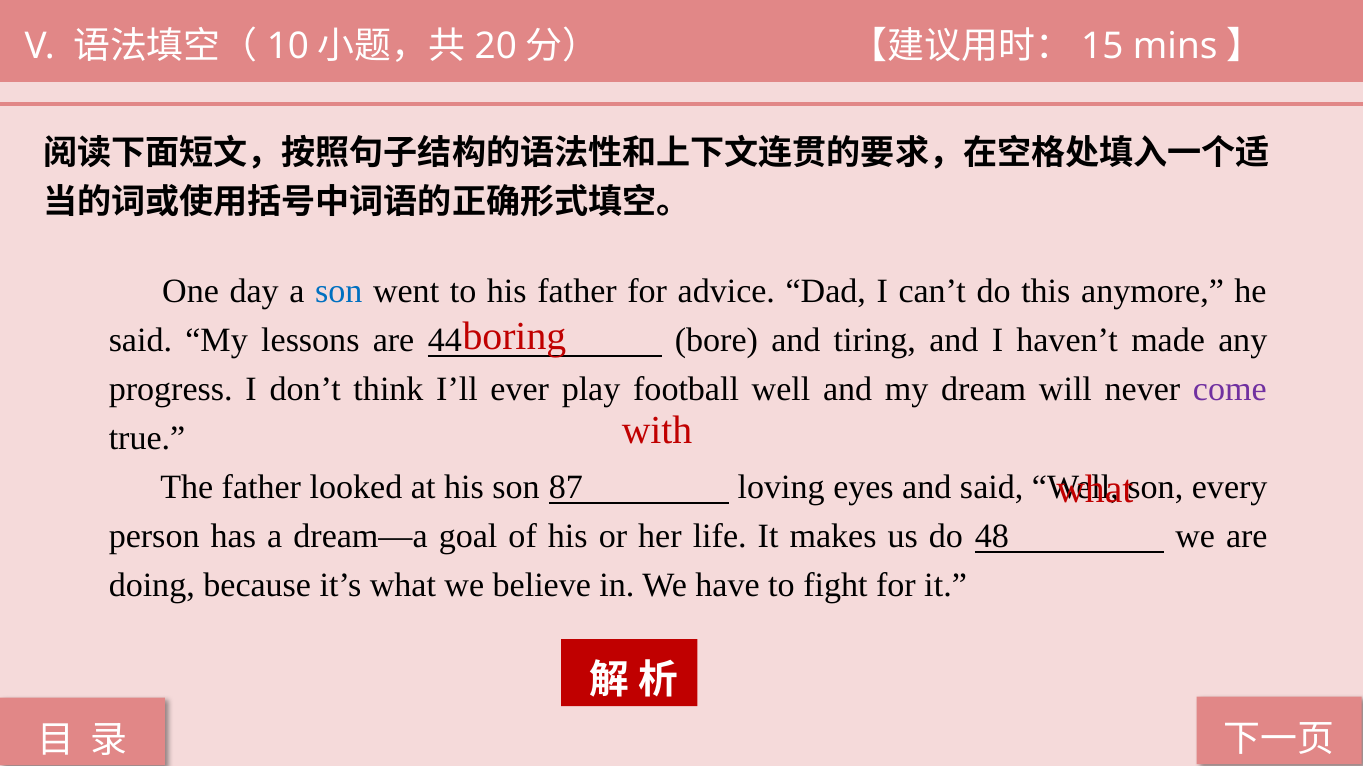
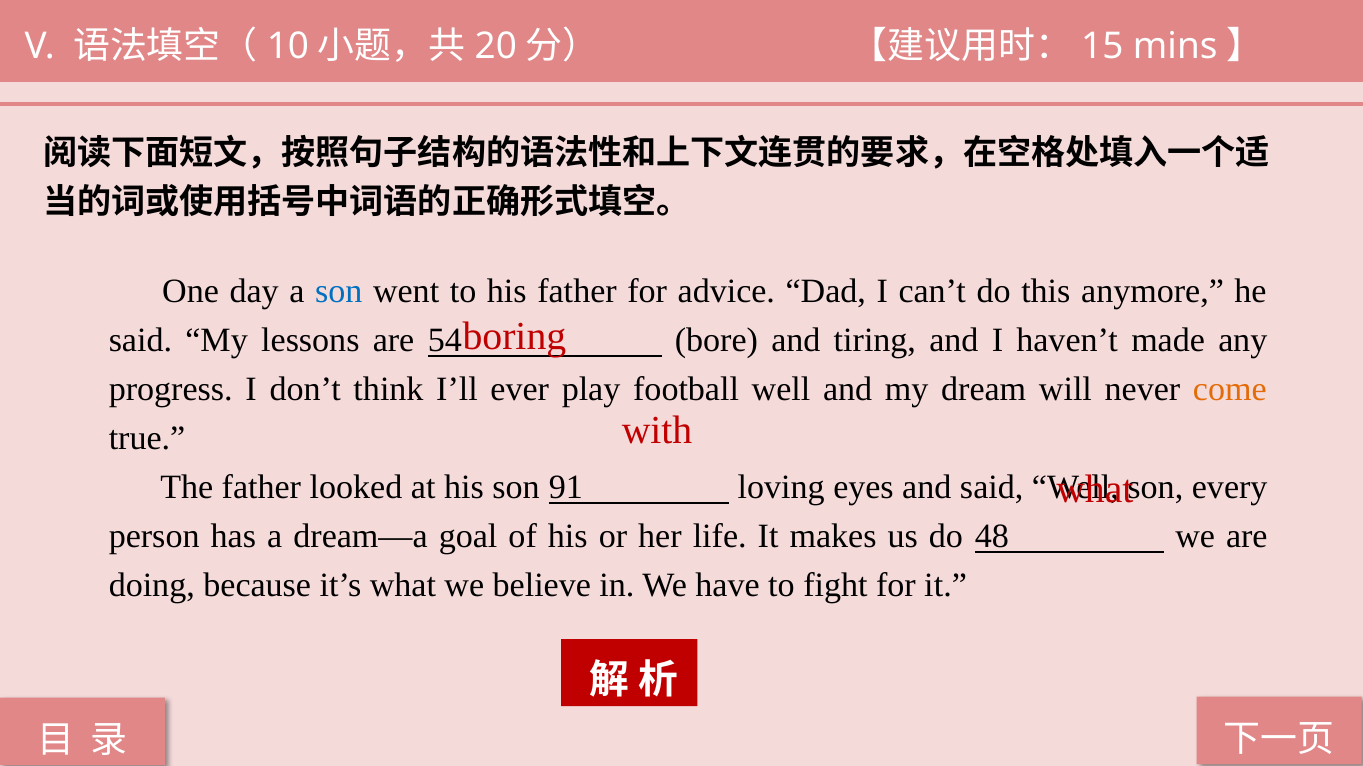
44: 44 -> 54 (445, 341)
come colour: purple -> orange (1230, 390)
87: 87 -> 91 (566, 488)
